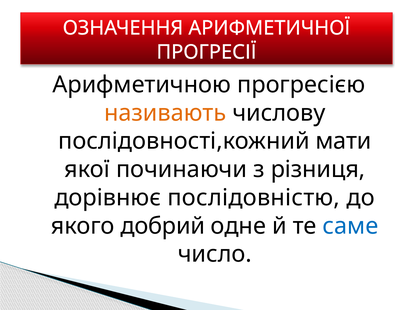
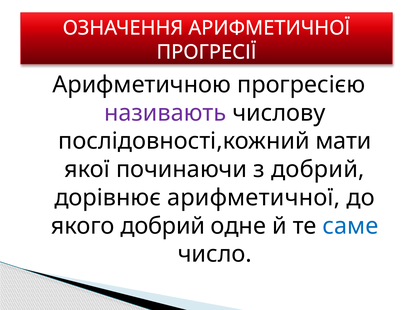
називають colour: orange -> purple (165, 113)
з різниця: різниця -> добрий (318, 169)
дорівнює послідовністю: послідовністю -> арифметичної (254, 198)
